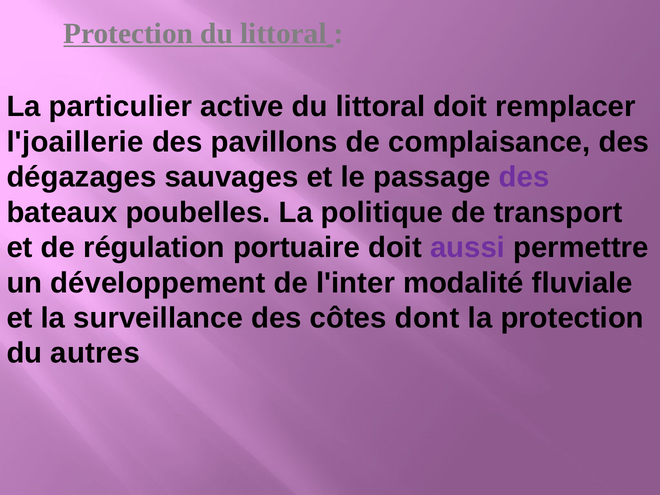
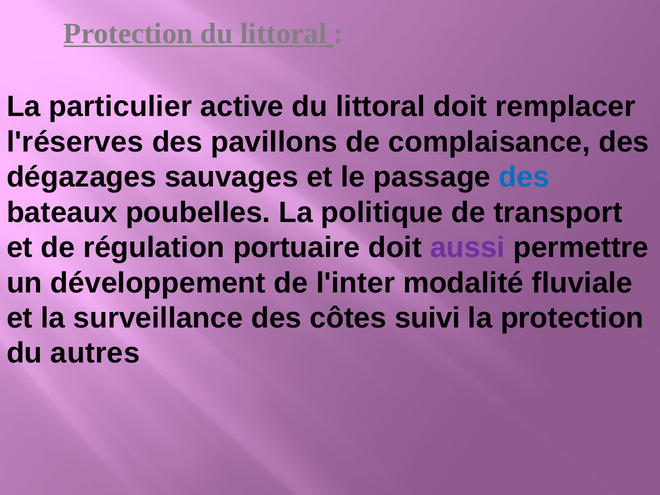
l'joaillerie: l'joaillerie -> l'réserves (75, 142)
des colour: purple -> blue (524, 177)
dont: dont -> suivi (427, 318)
